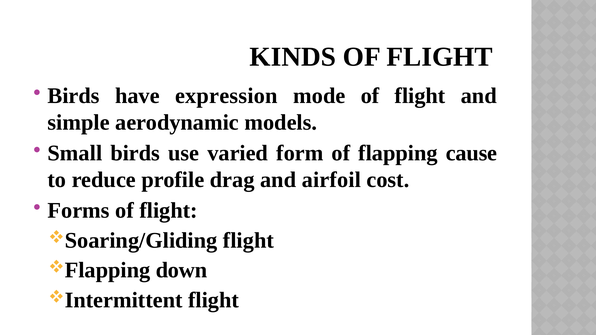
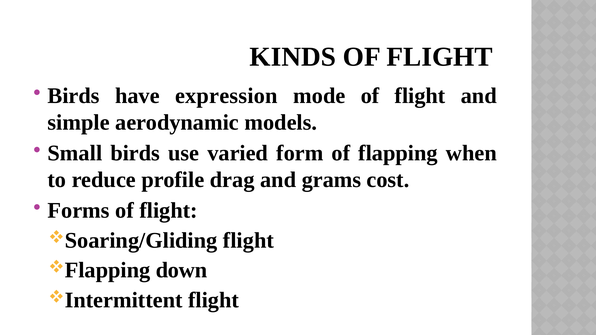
cause: cause -> when (471, 153)
airfoil: airfoil -> grams (332, 180)
